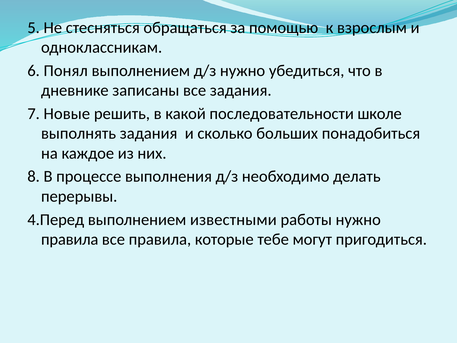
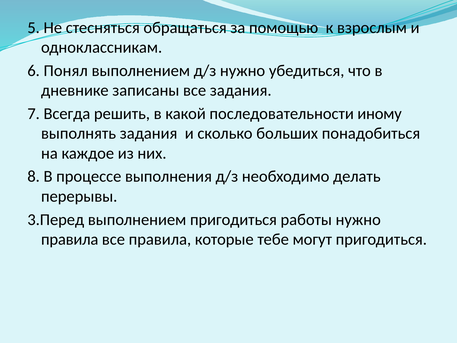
Новые: Новые -> Всегда (67, 114)
школе: школе -> иному (380, 114)
4.Перед: 4.Перед -> 3.Перед (56, 219)
выполнением известными: известными -> пригодиться (233, 219)
